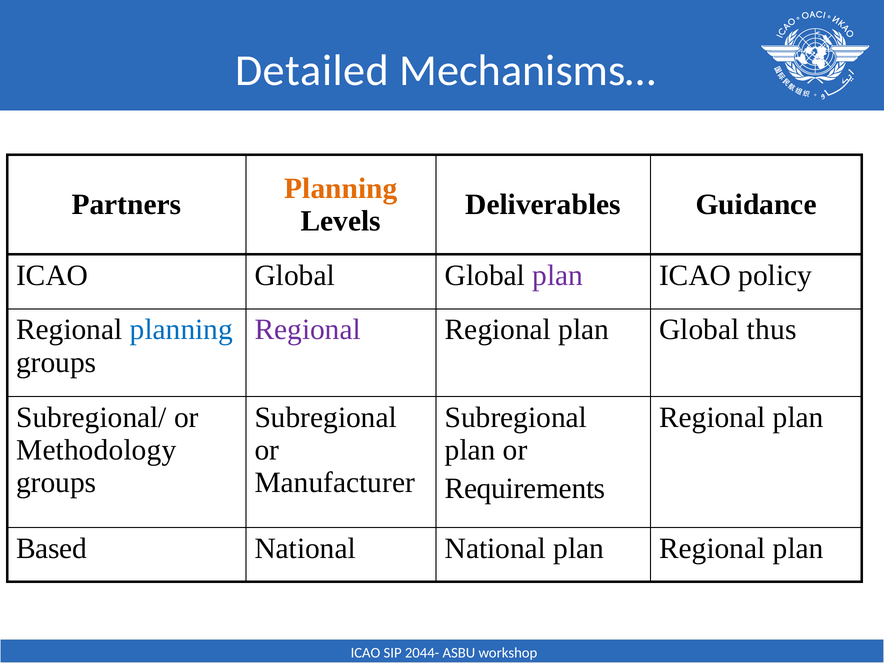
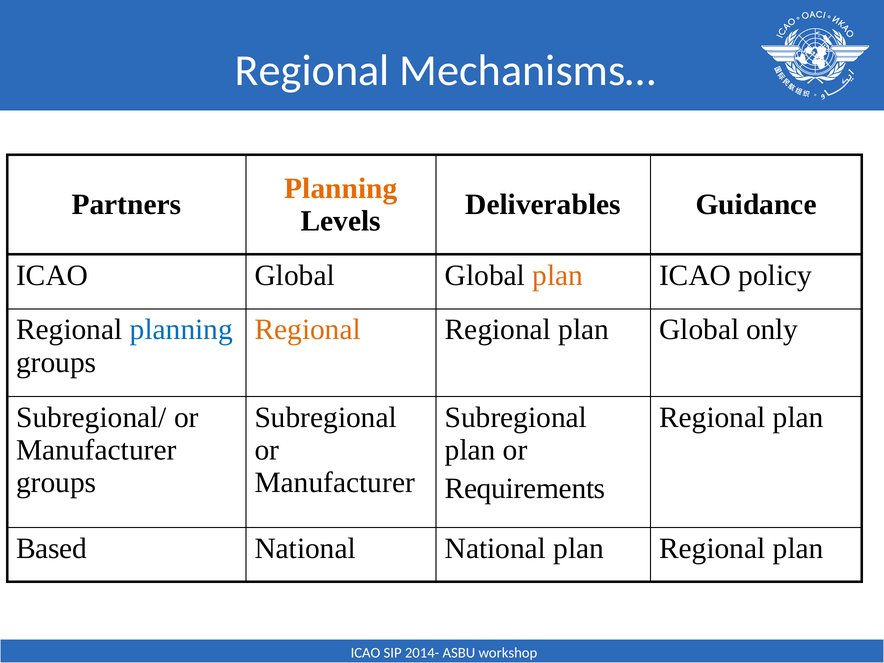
Detailed: Detailed -> Regional (312, 71)
plan colour: purple -> orange (558, 275)
Regional colour: purple -> orange (308, 330)
thus: thus -> only (772, 330)
Methodology: Methodology -> Manufacturer (96, 450)
2044-: 2044- -> 2014- (422, 653)
